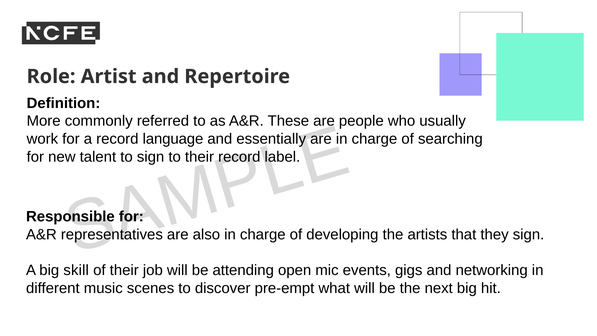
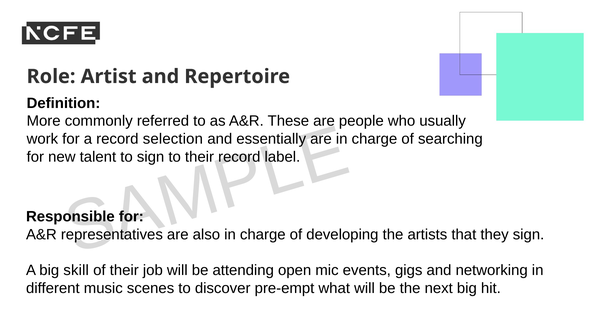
language: language -> selection (173, 139)
